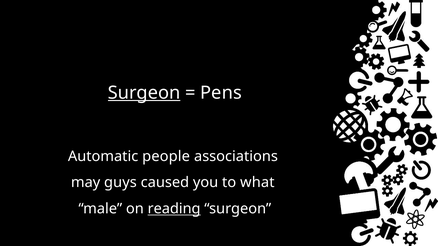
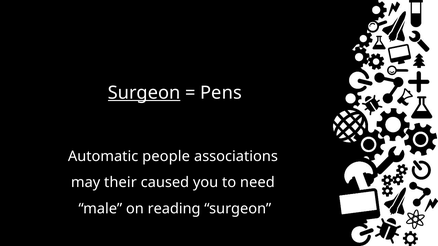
guys: guys -> their (120, 183)
what: what -> need (257, 183)
reading underline: present -> none (174, 209)
